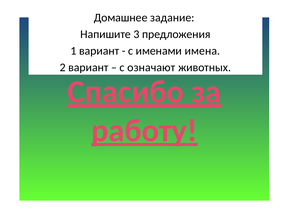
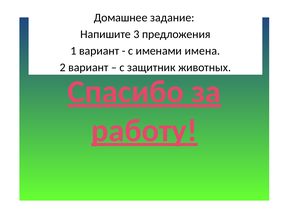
означают: означают -> защитник (151, 68)
